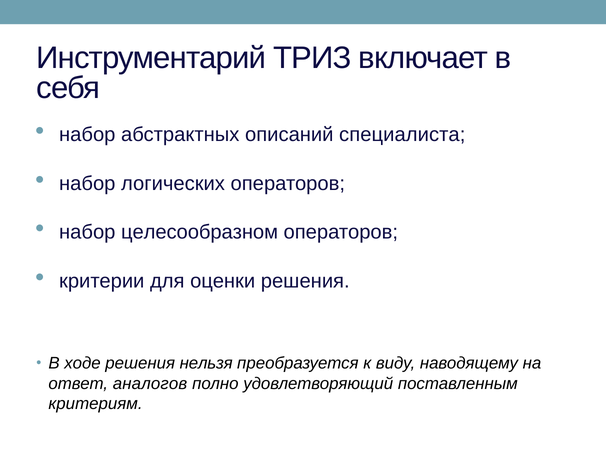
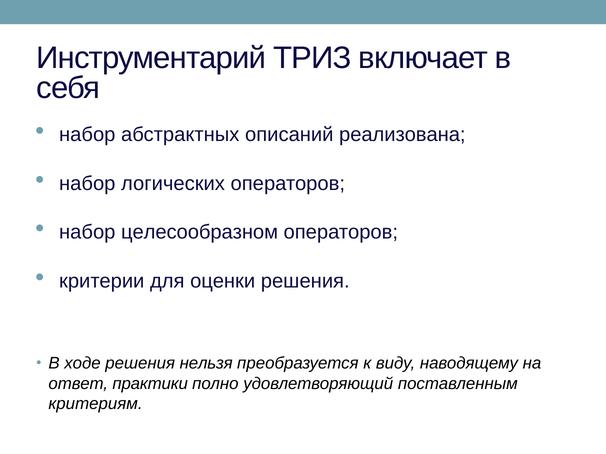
специалиста: специалиста -> реализована (402, 135)
аналогов: аналогов -> практики (150, 384)
